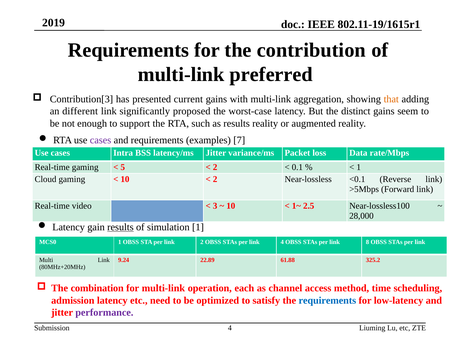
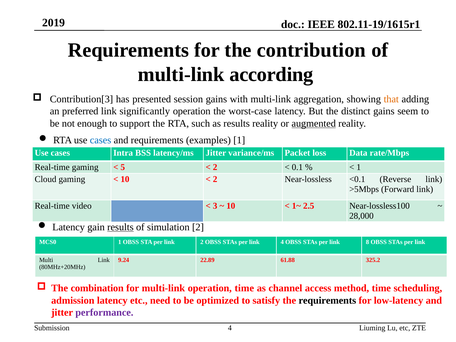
preferred: preferred -> according (271, 74)
current: current -> session (188, 99)
different: different -> preferred (80, 111)
significantly proposed: proposed -> operation (192, 111)
augmented underline: none -> present (314, 123)
cases colour: purple -> blue (101, 140)
examples 7: 7 -> 1 (239, 140)
simulation 1: 1 -> 2 (198, 227)
operation each: each -> time (244, 288)
requirements colour: blue -> black (327, 300)
